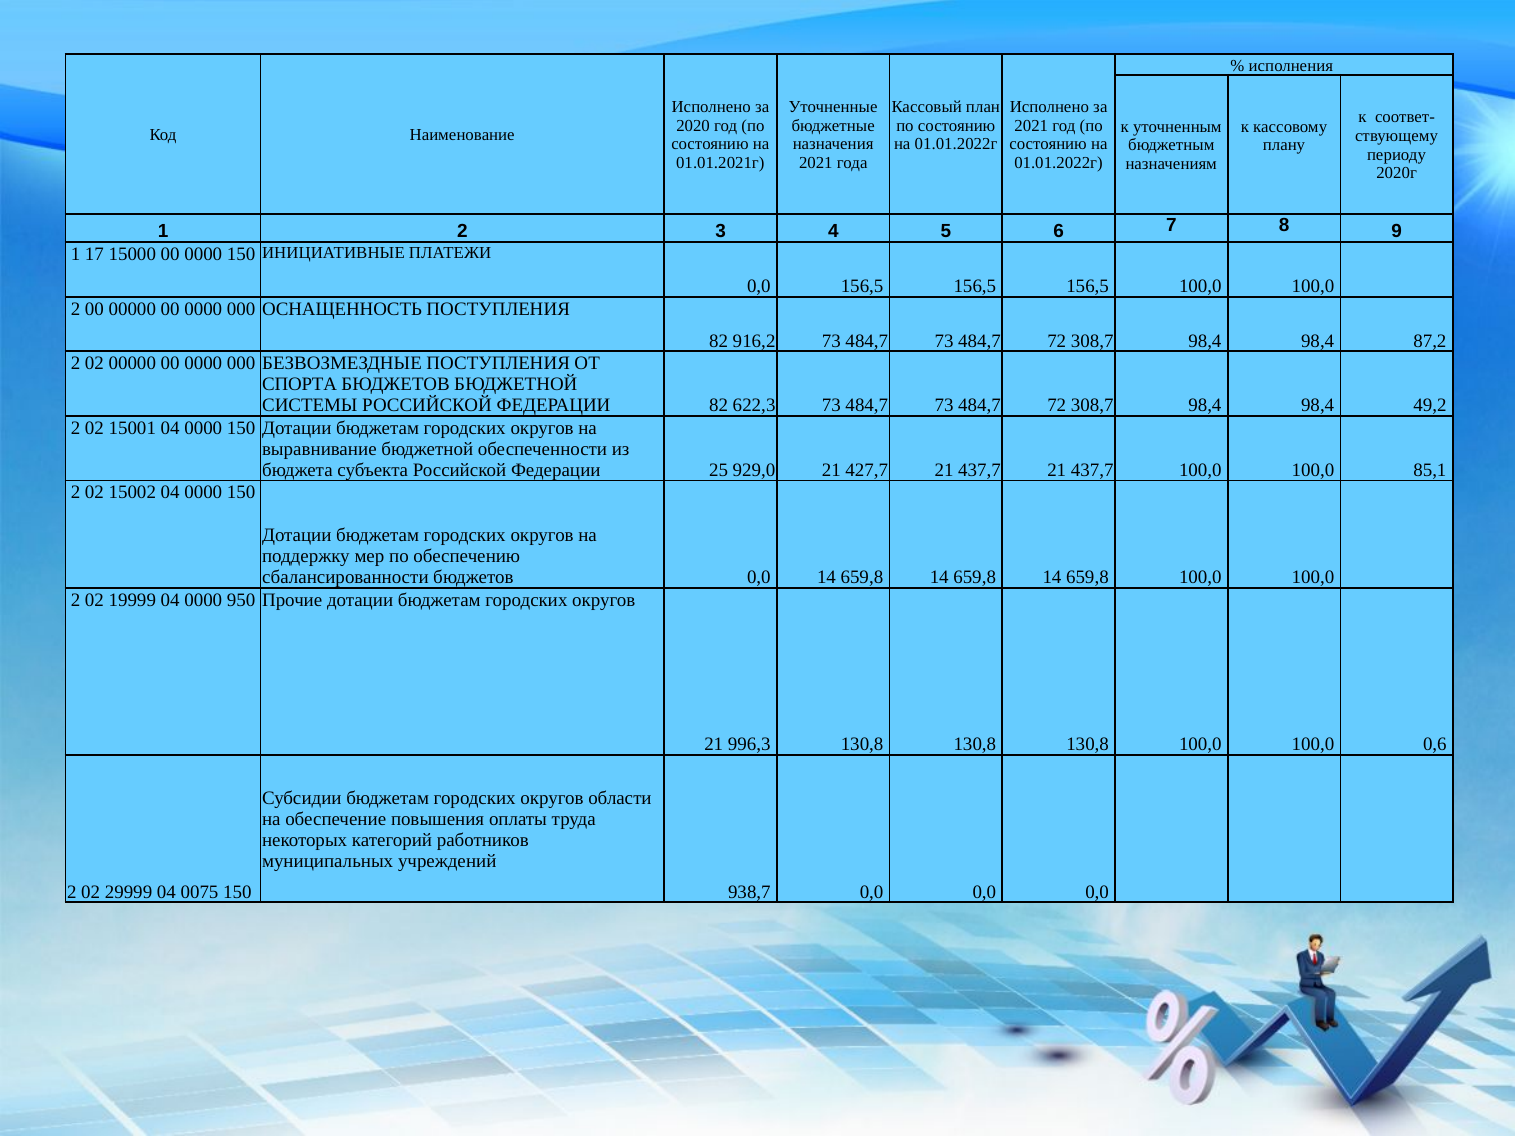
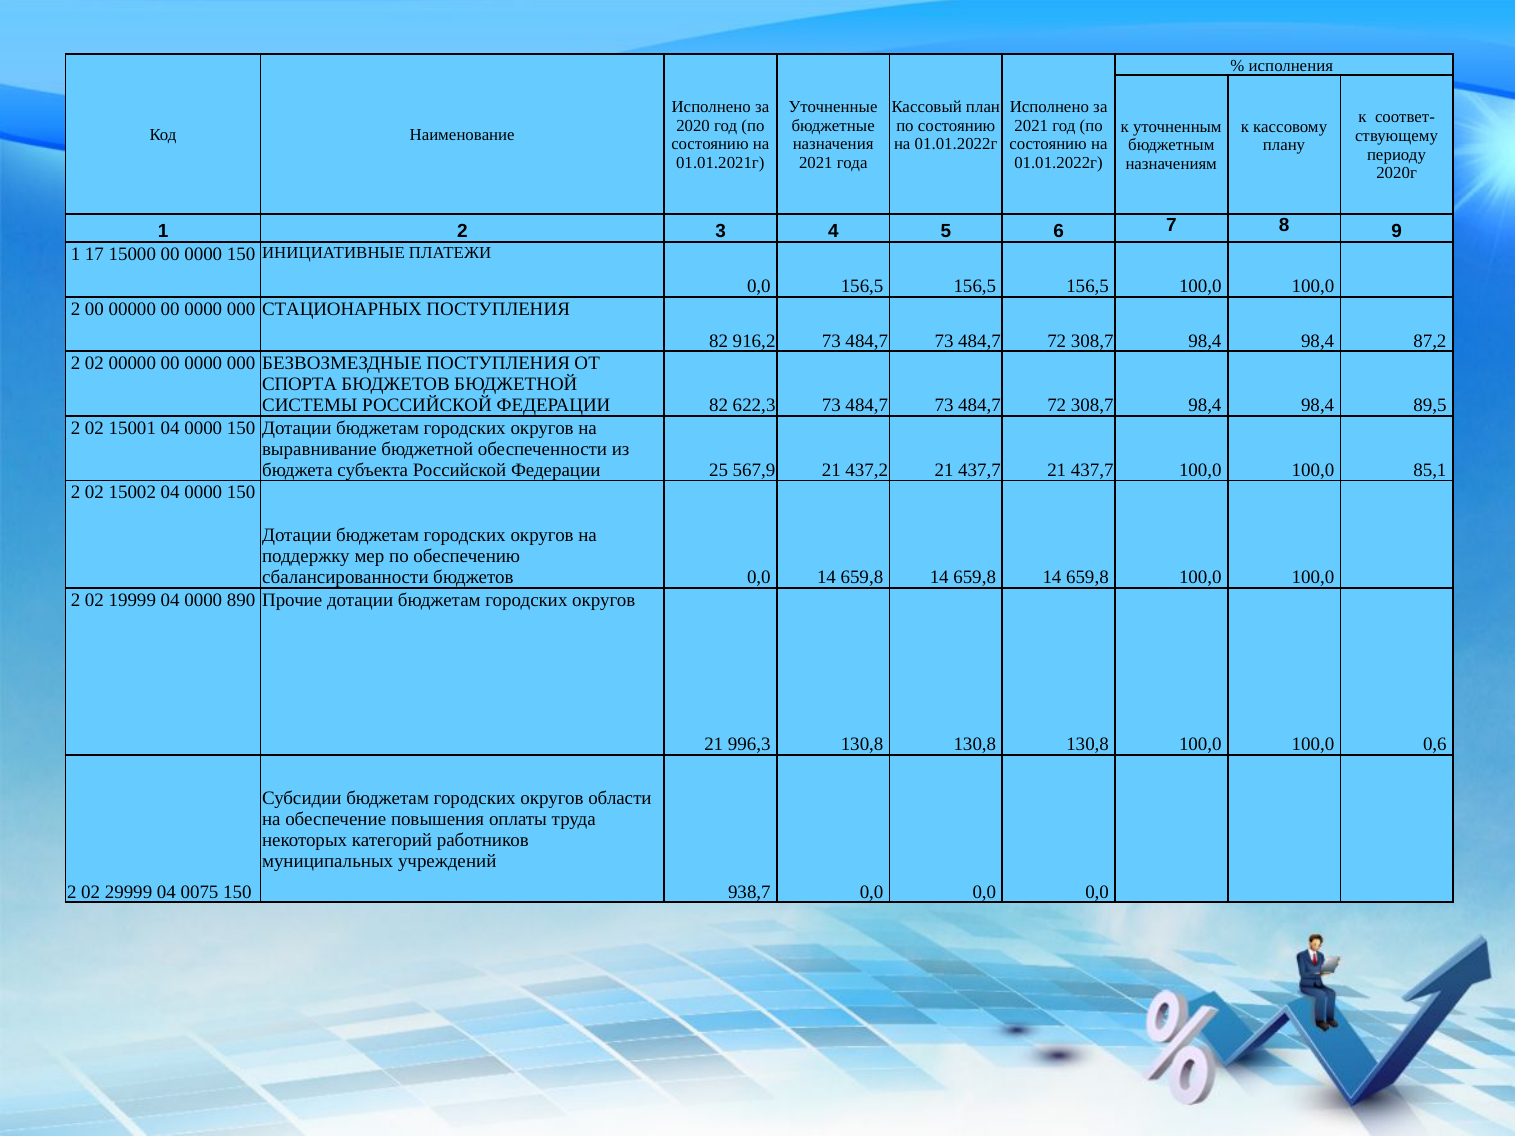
ОСНАЩЕННОСТЬ: ОСНАЩЕННОСТЬ -> СТАЦИОНАРНЫХ (342, 309)
49,2: 49,2 -> 89,5 (1430, 406)
929,0: 929,0 -> 567,9 (754, 470)
427,7: 427,7 -> 437,2 (867, 470)
950: 950 -> 890 (241, 600)
